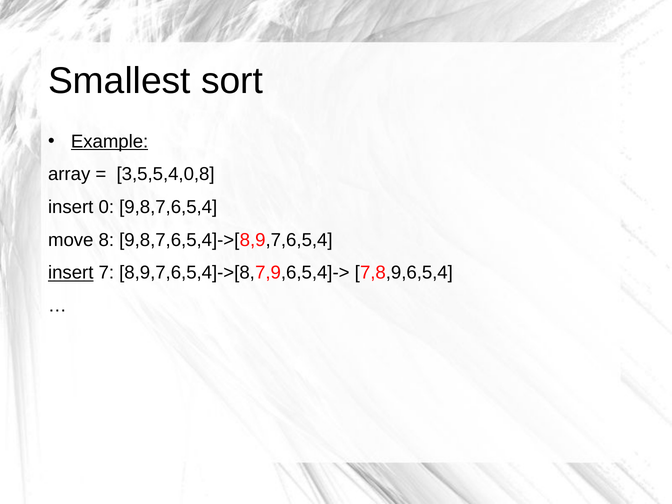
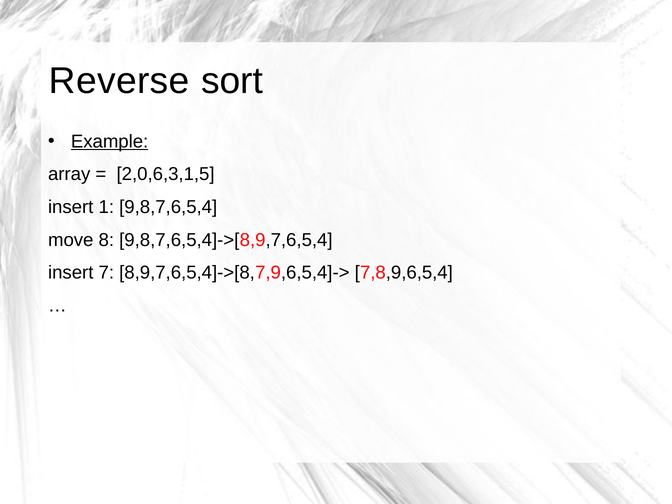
Smallest: Smallest -> Reverse (119, 81)
3,5,5,4,0,8: 3,5,5,4,0,8 -> 2,0,6,3,1,5 (166, 174)
0: 0 -> 1 (106, 207)
insert underline: present -> none (71, 273)
